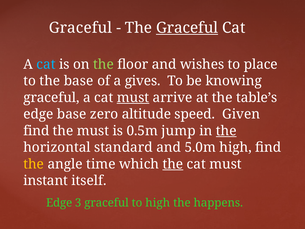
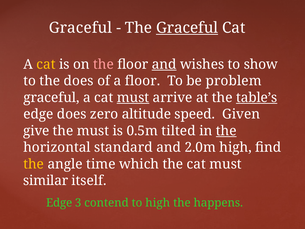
cat colour: light blue -> yellow (46, 64)
the colour: light green -> pink (103, 64)
and underline: none -> present (164, 64)
place: place -> show (261, 64)
the base: base -> does (79, 81)
a gives: gives -> floor (143, 81)
knowing: knowing -> problem (234, 81)
table’s underline: none -> present (257, 98)
edge base: base -> does (72, 114)
find: find -> give (36, 131)
jump: jump -> tilted (179, 131)
5.0m: 5.0m -> 2.0m (200, 147)
the underline: present -> none (173, 164)
instant: instant -> similar (46, 181)
3 graceful: graceful -> contend (106, 203)
